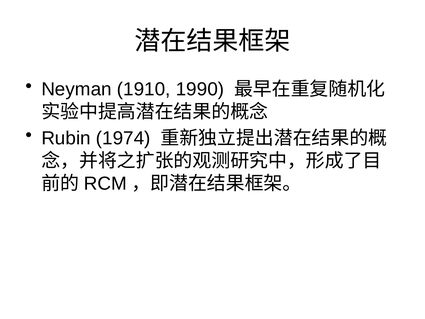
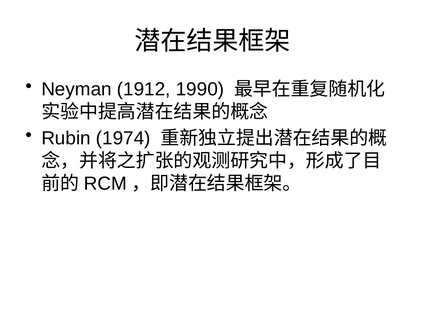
1910: 1910 -> 1912 (144, 89)
